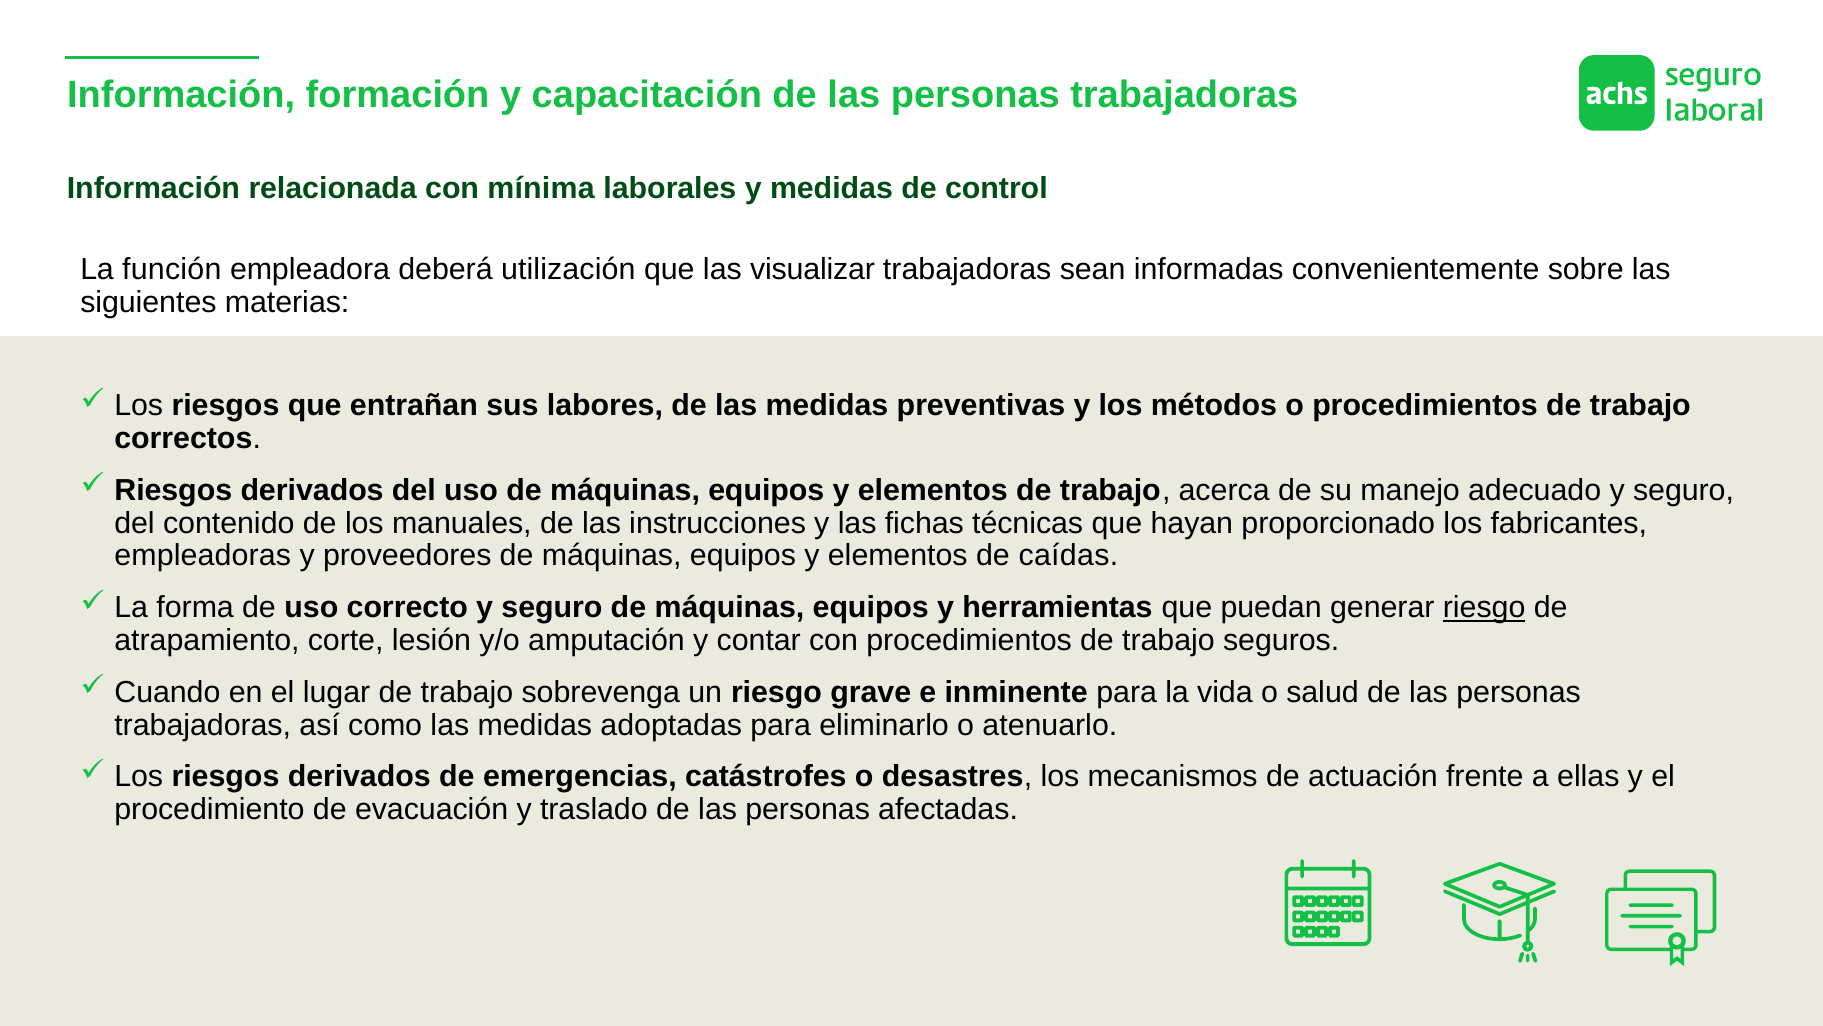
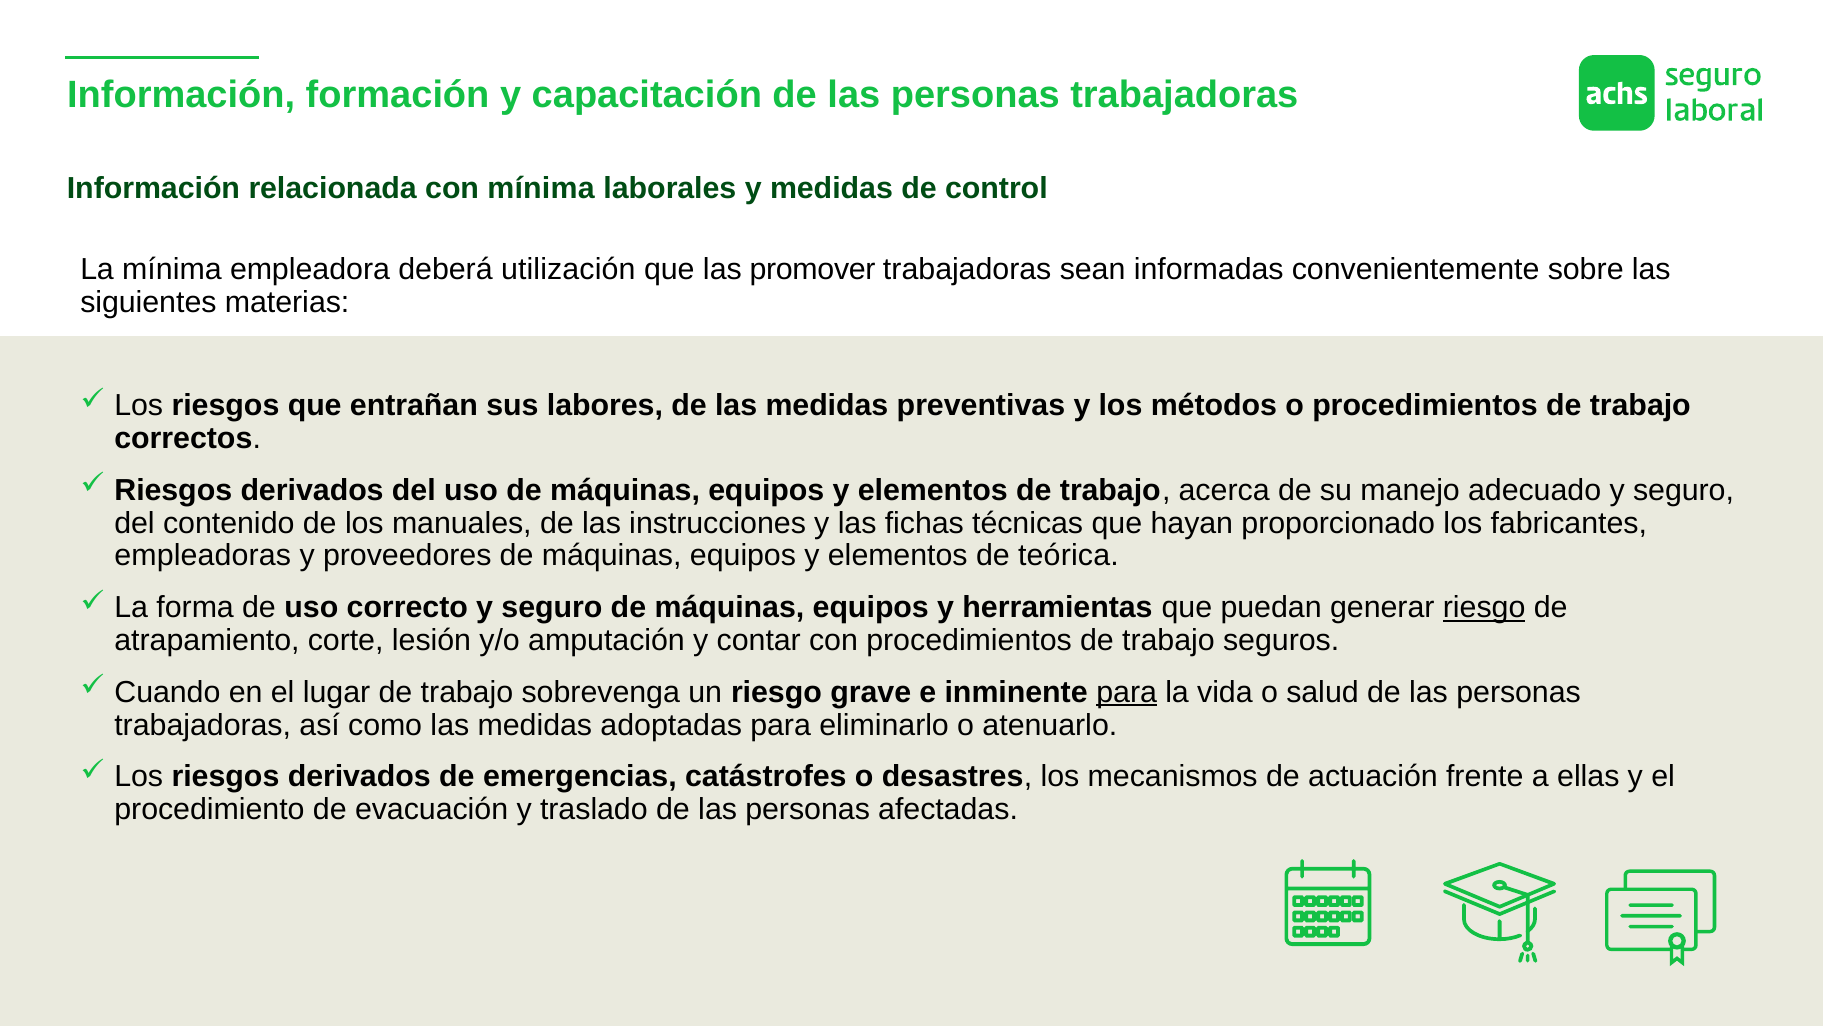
La función: función -> mínima (172, 269)
visualizar: visualizar -> promover (813, 269)
caídas: caídas -> teórica (1068, 556)
para underline: none -> present (1127, 692)
